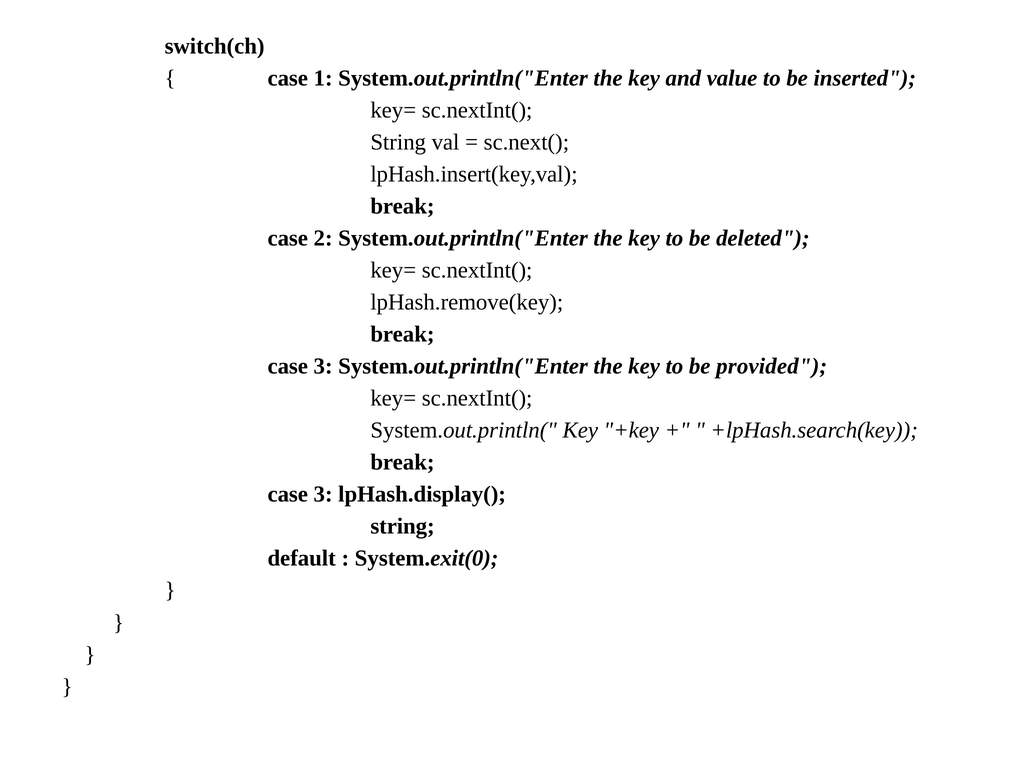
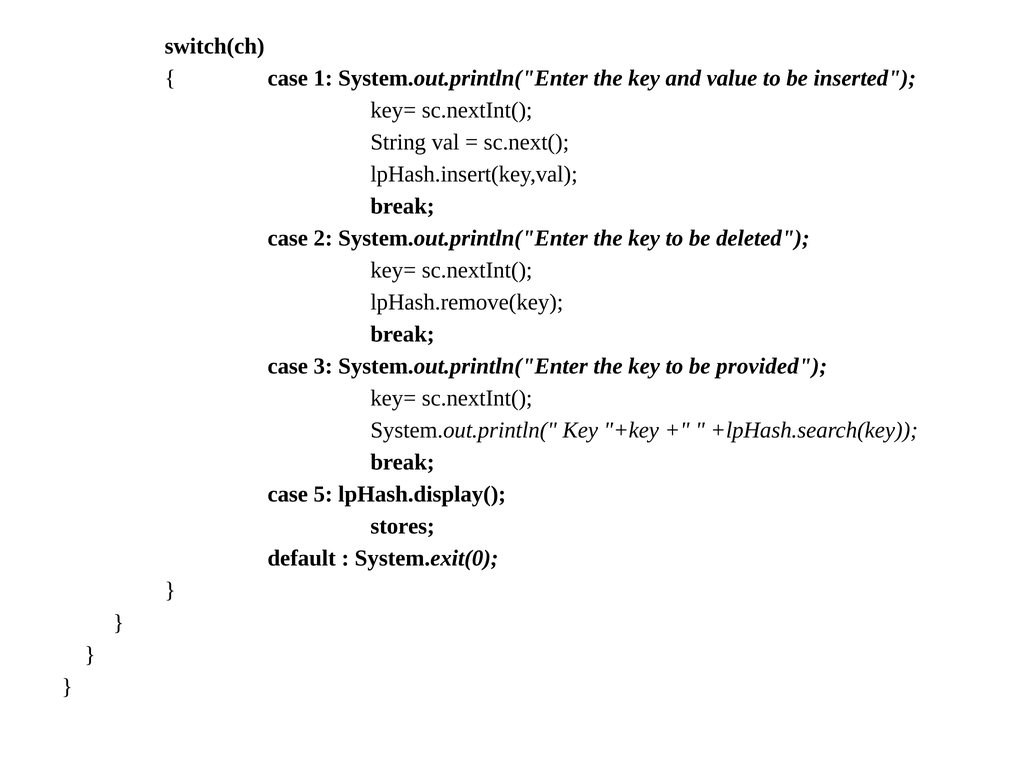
3: 3 -> 5 (323, 494)
string: string -> stores (403, 526)
